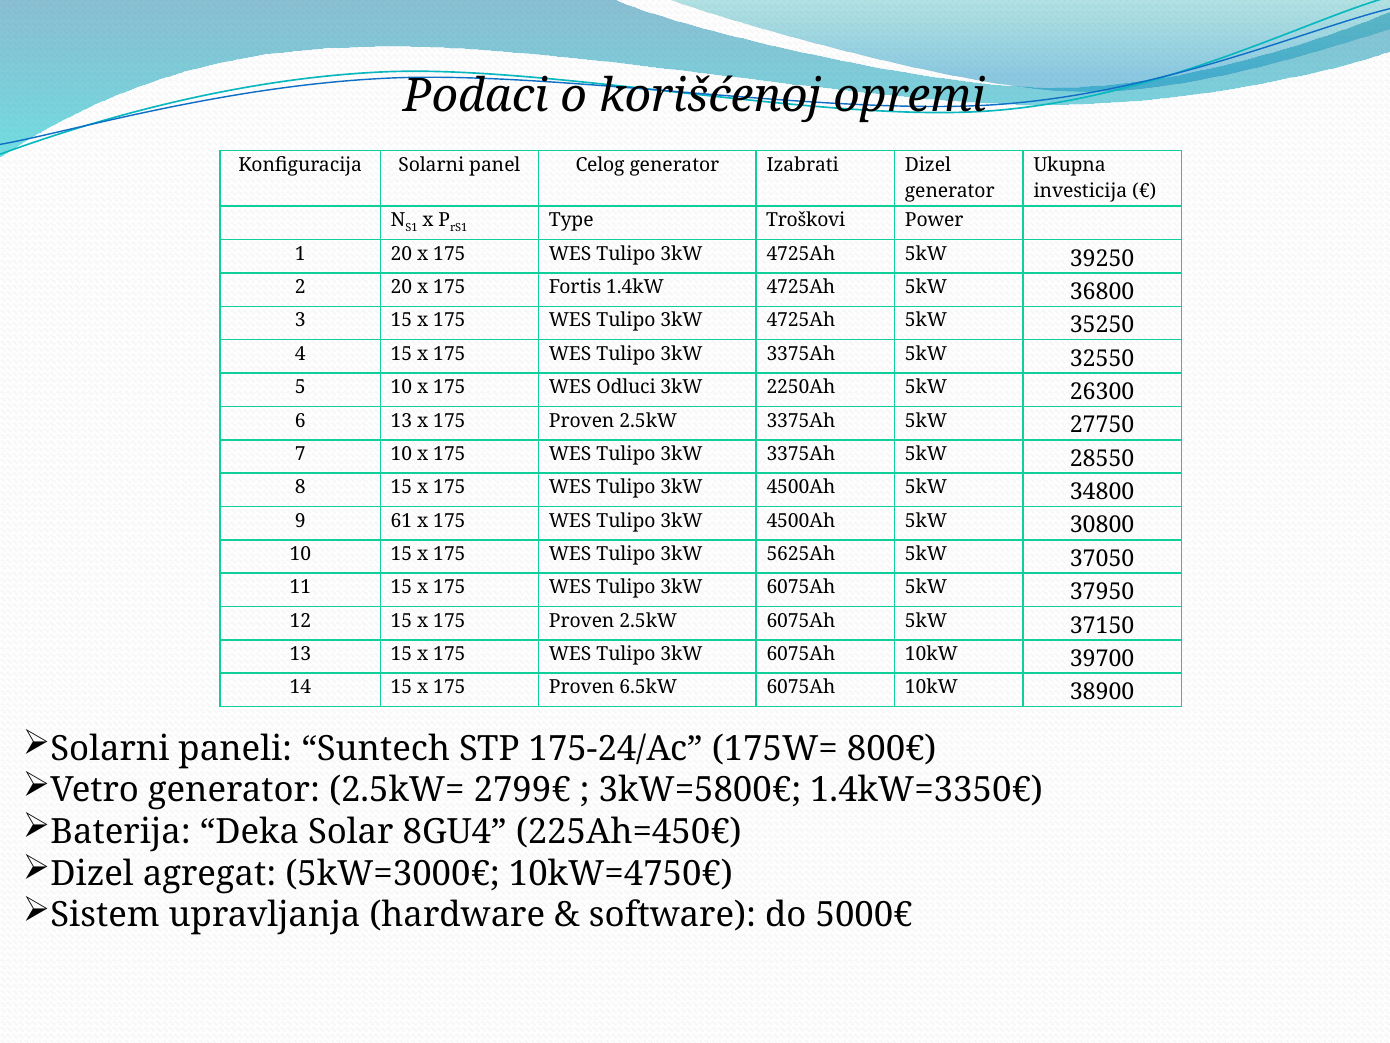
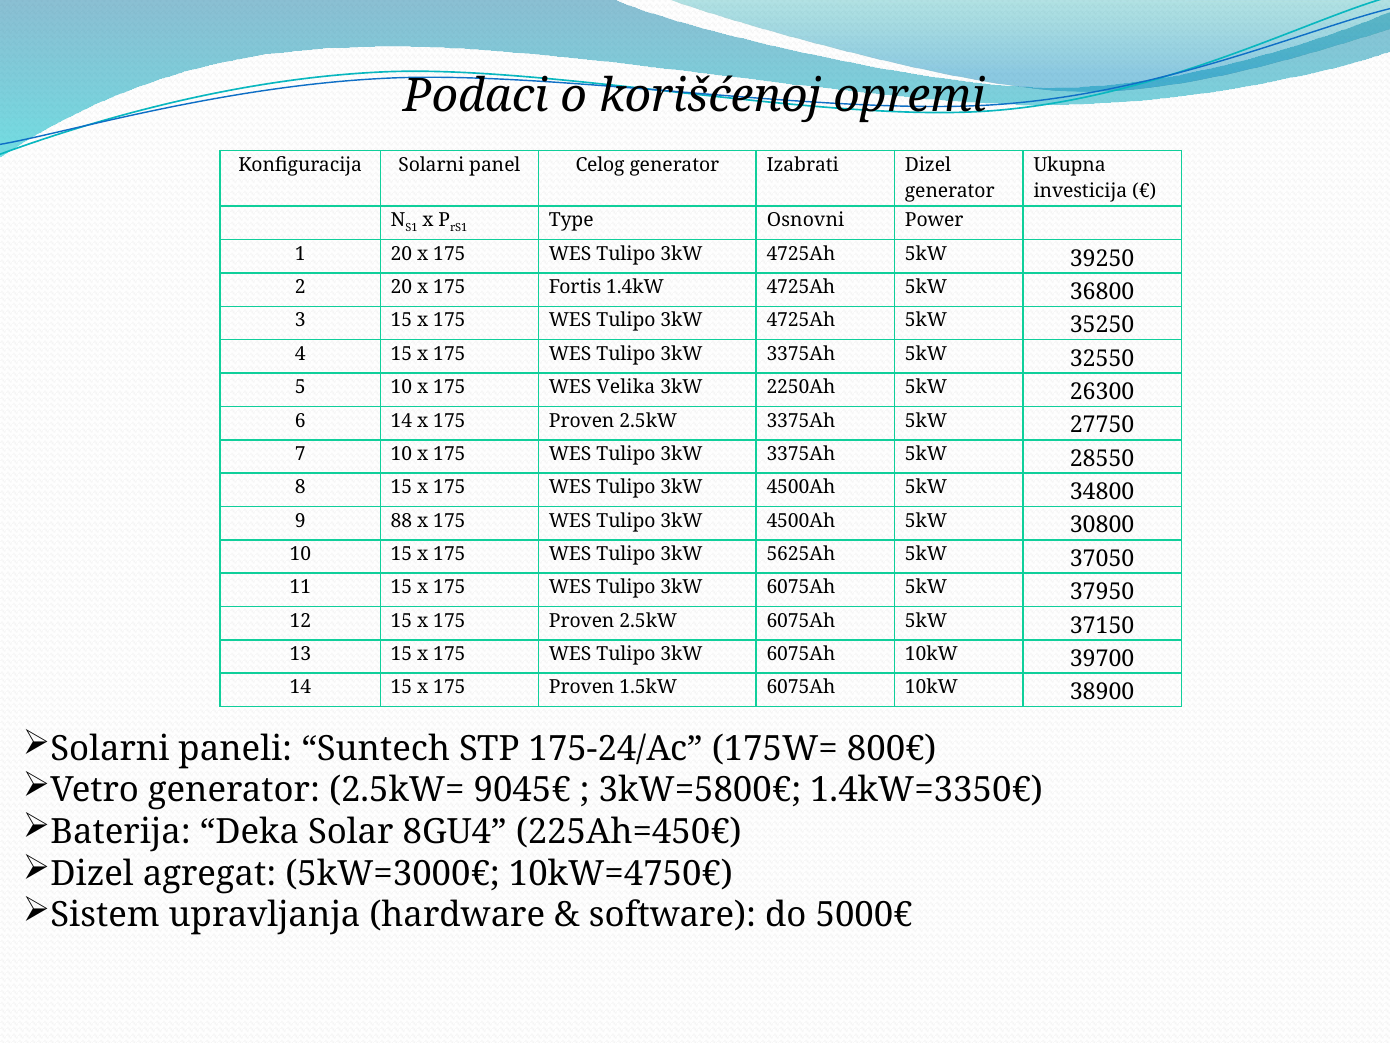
Troškovi: Troškovi -> Osnovni (806, 220)
Odluci: Odluci -> Velika (626, 387)
6 13: 13 -> 14 (402, 420)
61: 61 -> 88 (402, 520)
6.5kW: 6.5kW -> 1.5kW (648, 687)
2799€: 2799€ -> 9045€ (522, 790)
